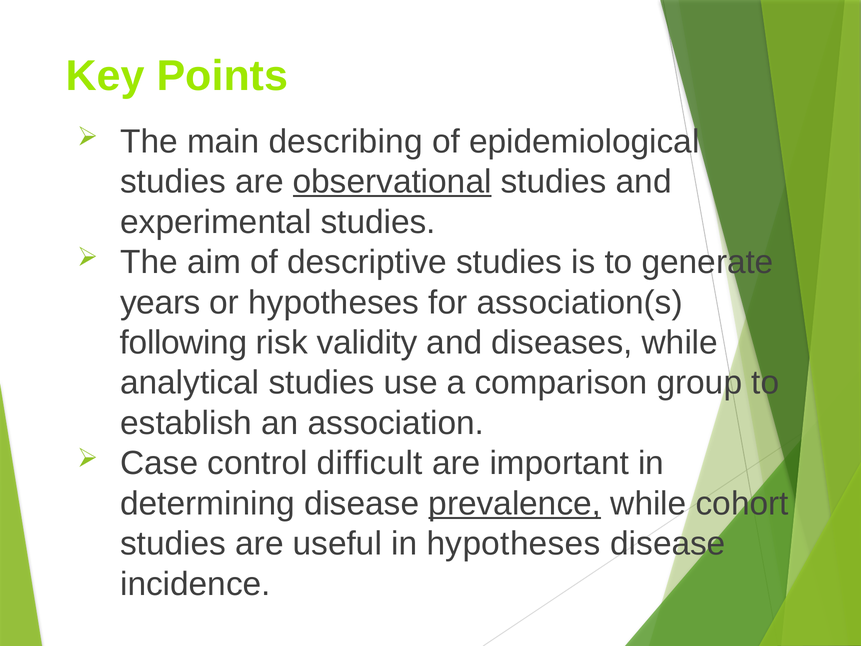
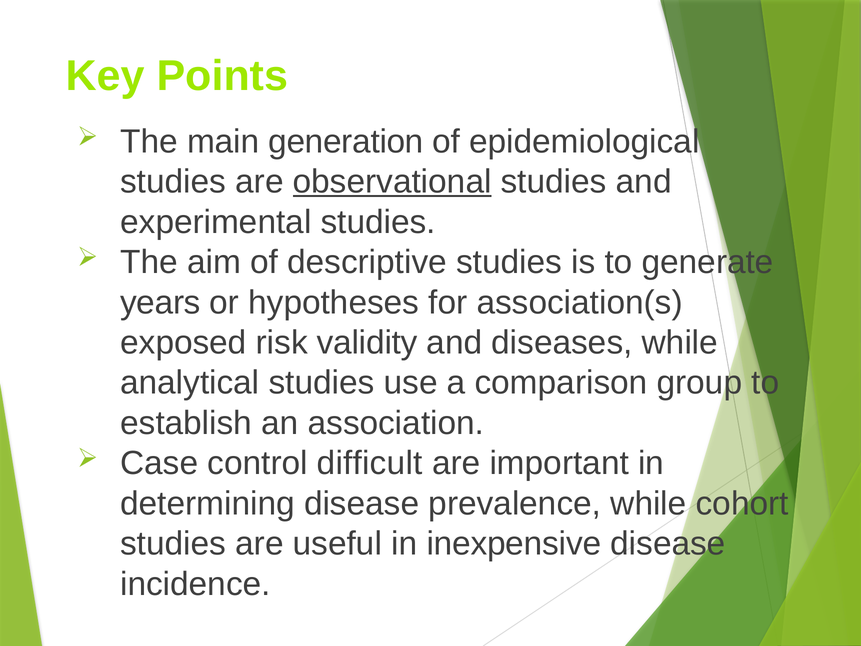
describing: describing -> generation (346, 142)
following: following -> exposed (183, 343)
prevalence underline: present -> none (515, 503)
in hypotheses: hypotheses -> inexpensive (514, 544)
